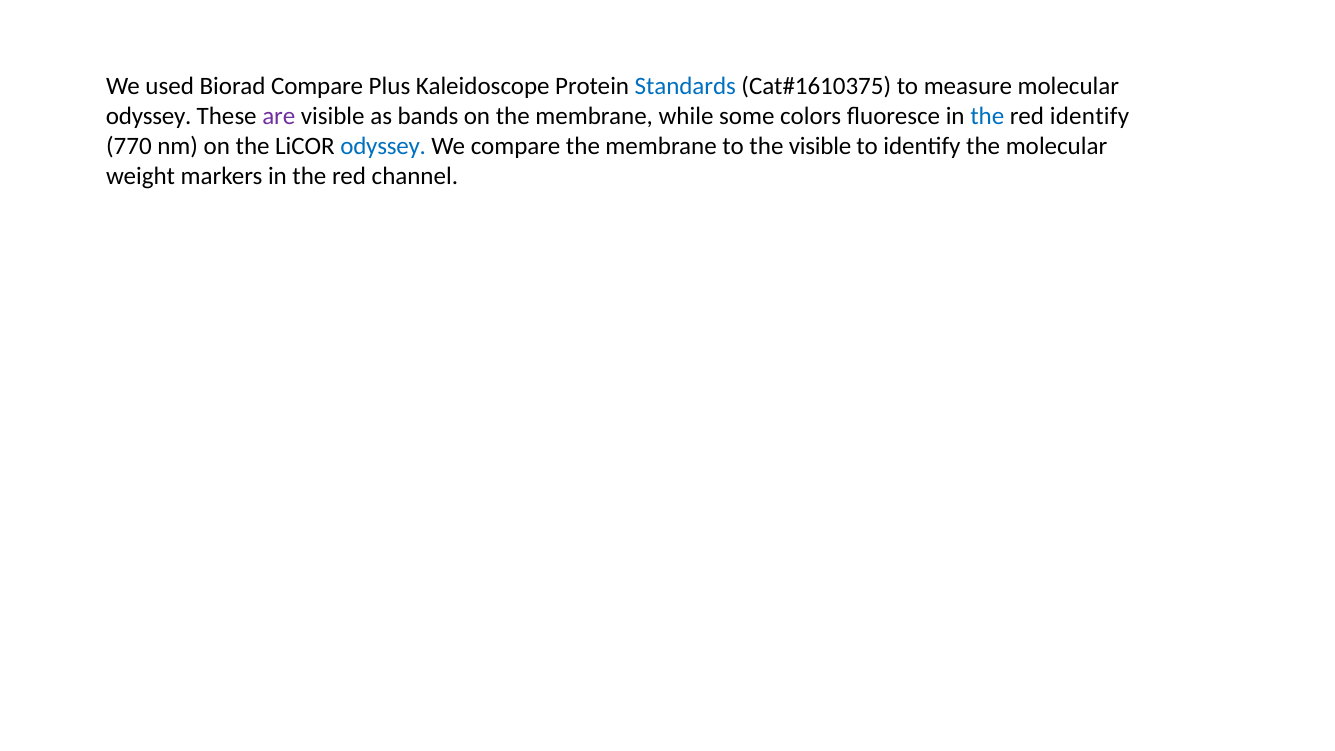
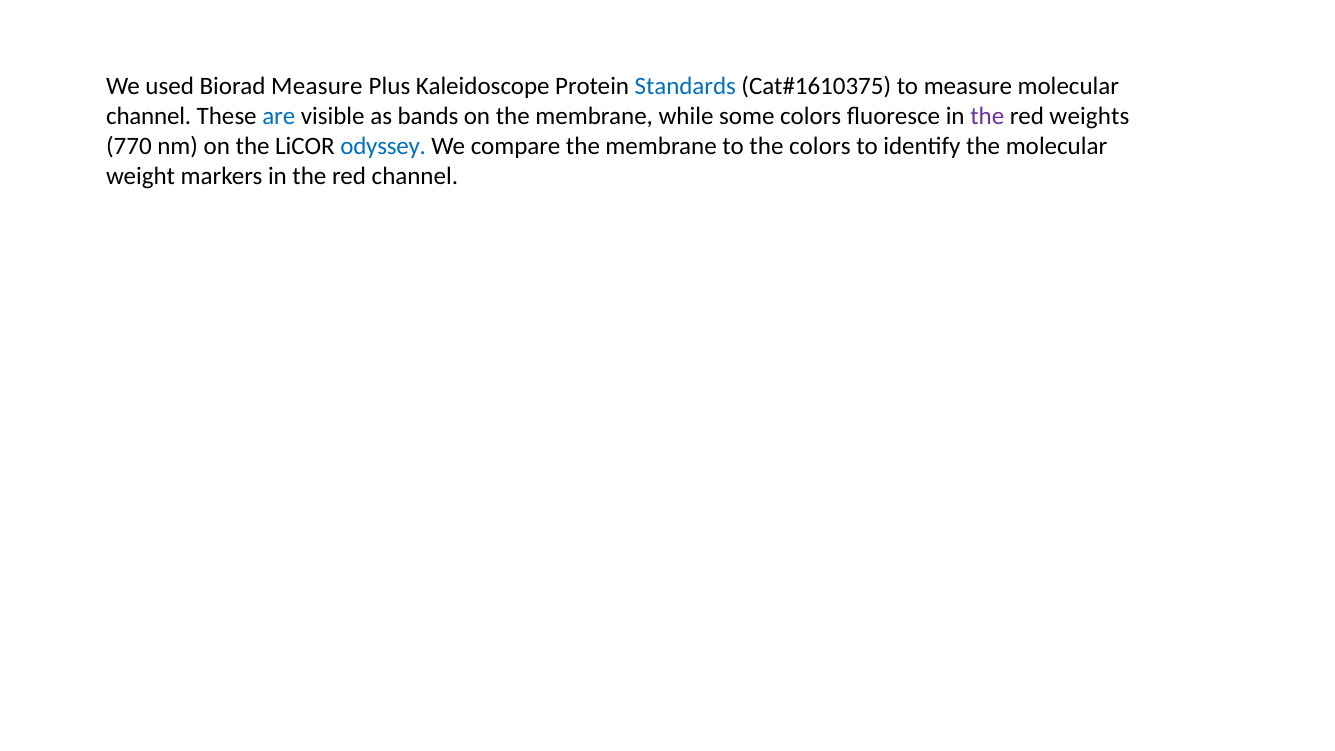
Biorad Compare: Compare -> Measure (317, 86)
odyssey: odyssey -> channel (149, 116)
are colour: purple -> blue (279, 116)
the colour: blue -> purple (987, 116)
red identify: identify -> weights (1089, 116)
the visible: visible -> colors (820, 146)
